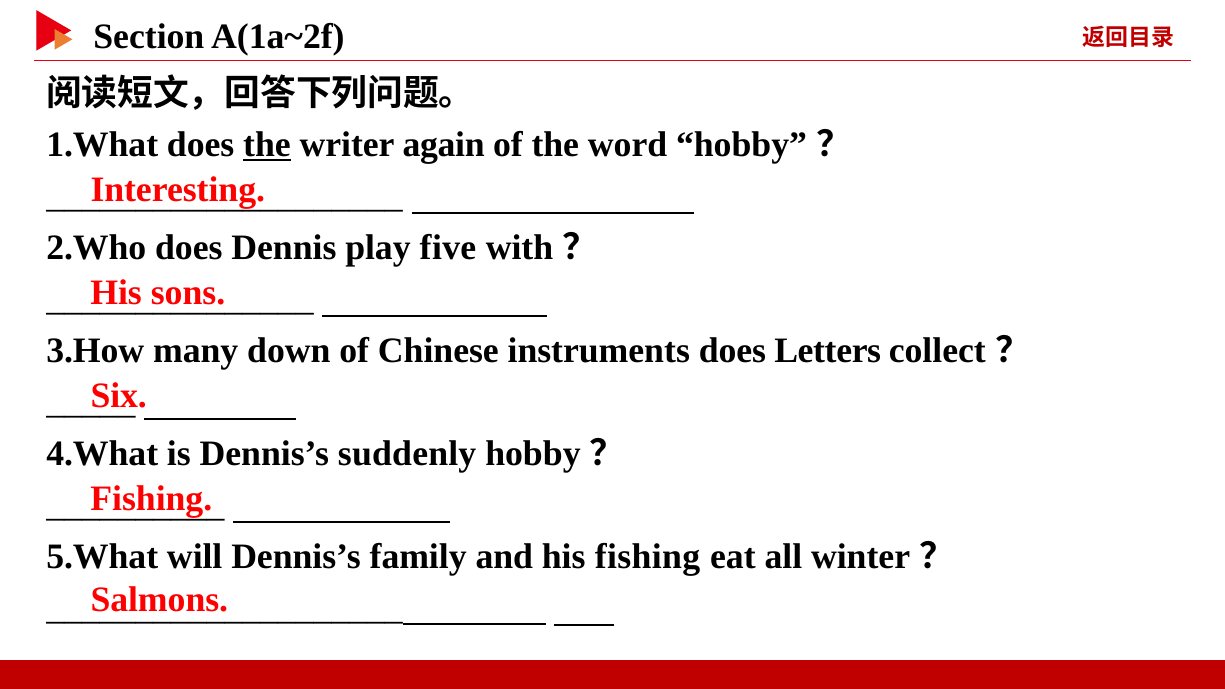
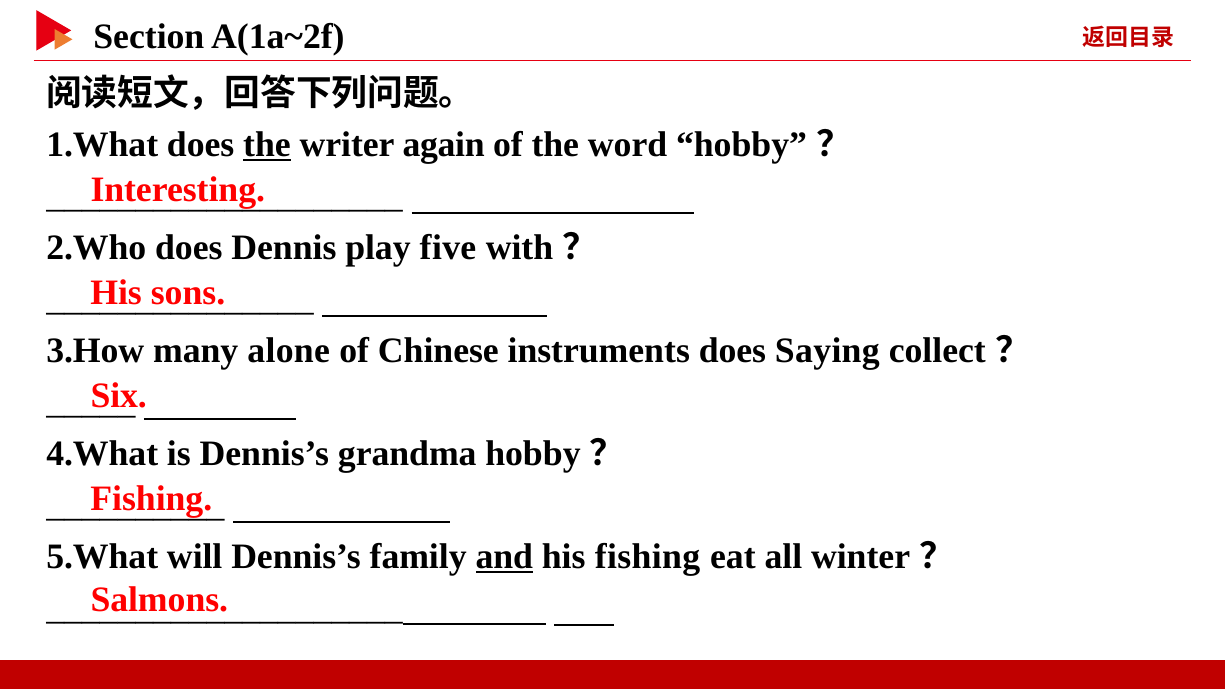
down: down -> alone (289, 351)
Letters: Letters -> Saying (827, 351)
suddenly: suddenly -> grandma (407, 454)
and underline: none -> present (504, 556)
